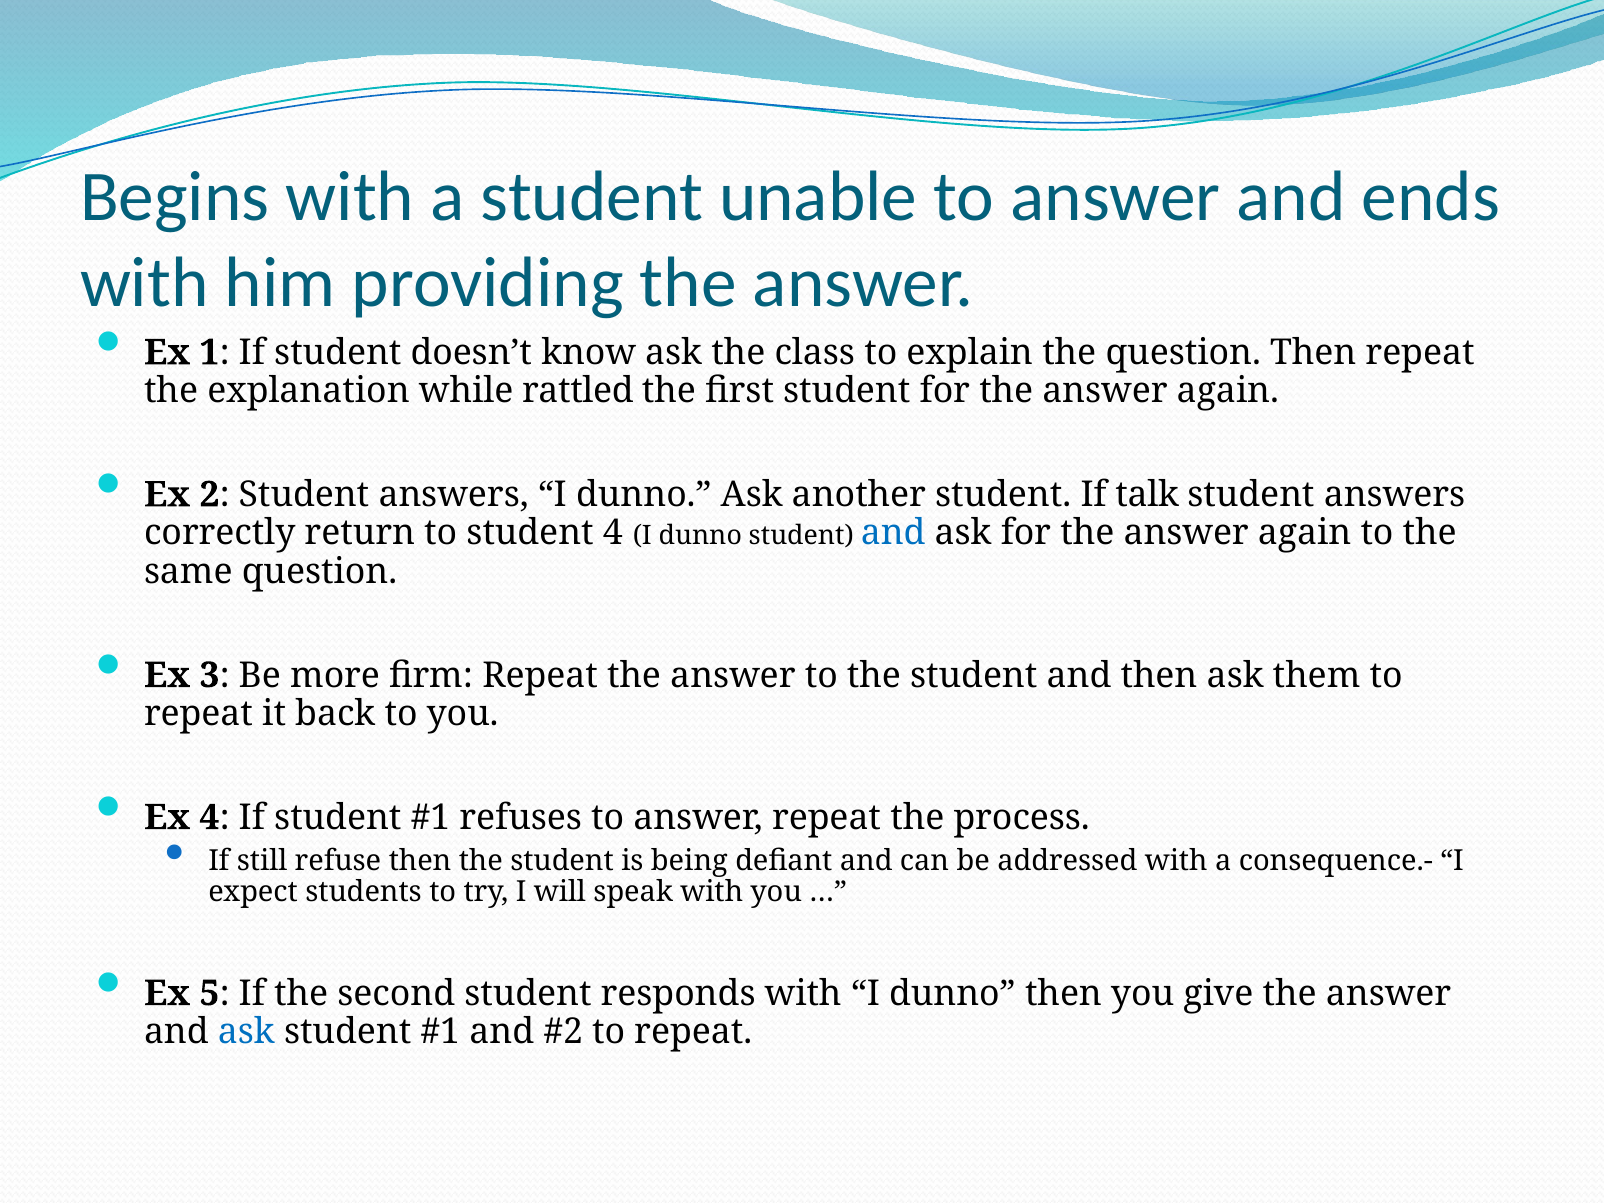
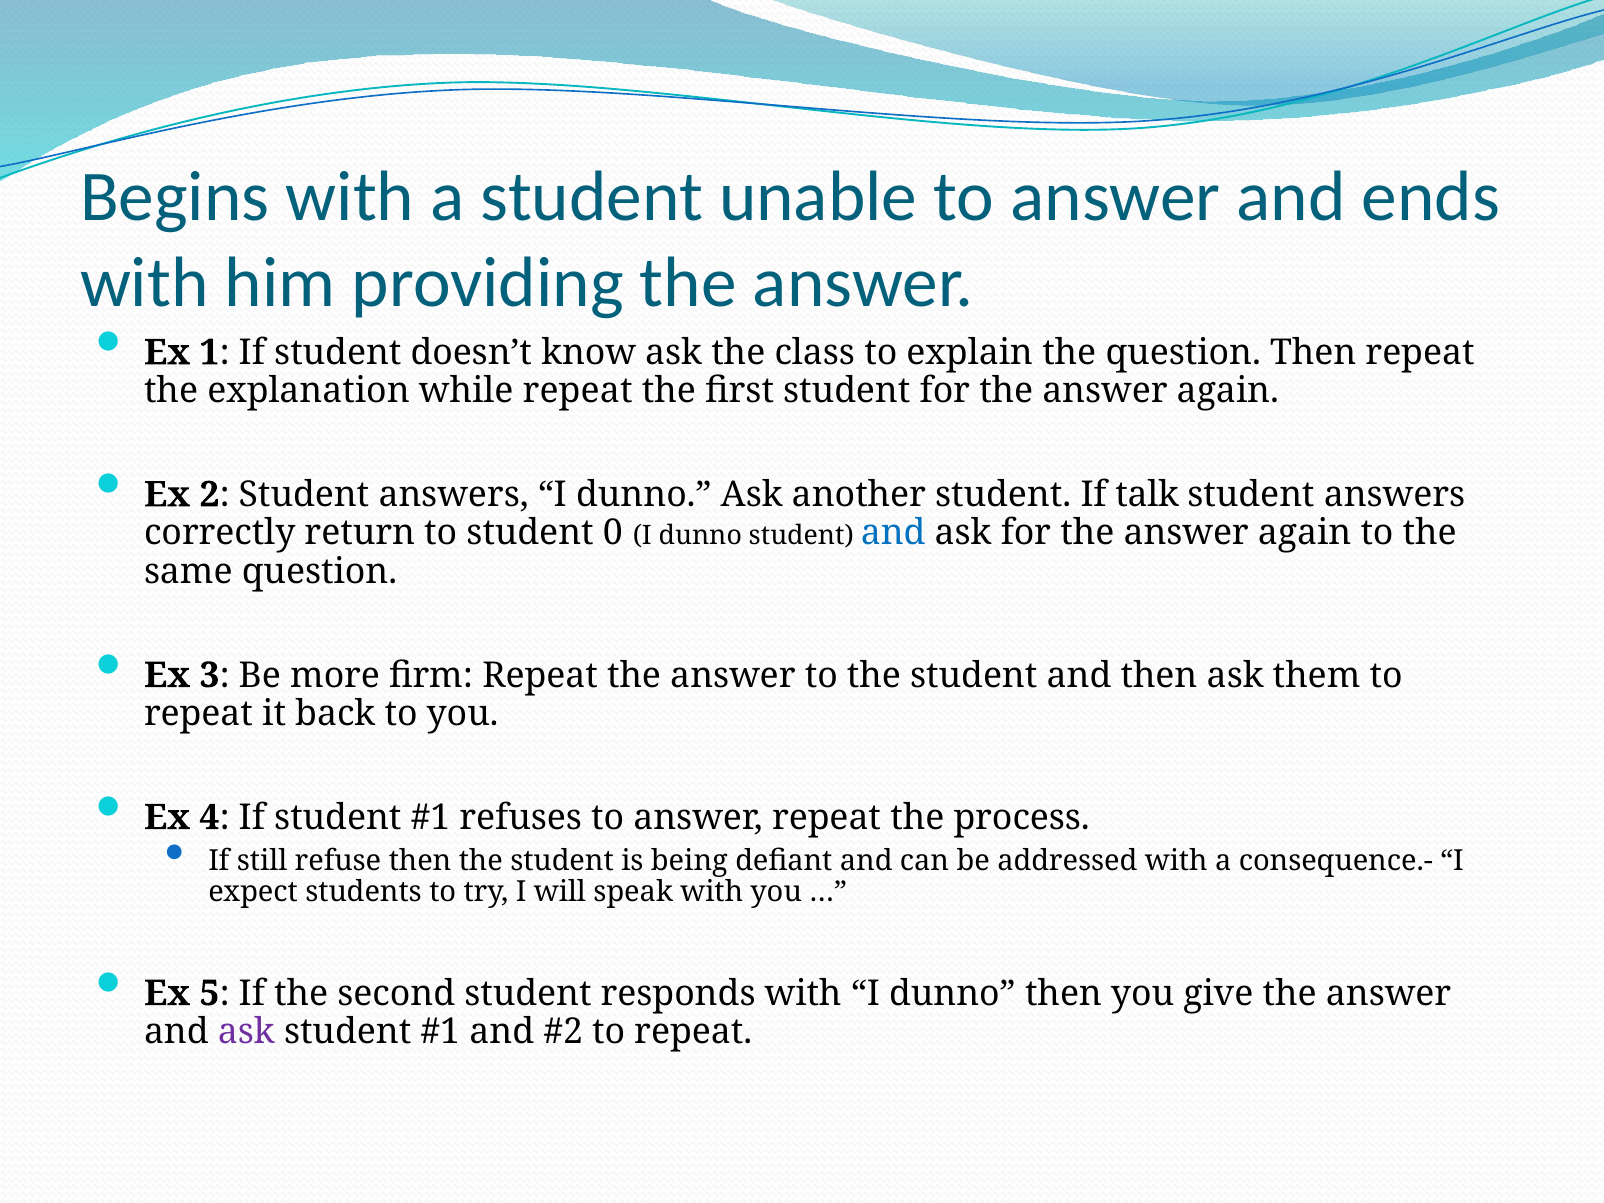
while rattled: rattled -> repeat (578, 391)
student 4: 4 -> 0 (613, 533)
ask colour: blue -> purple (246, 1032)
